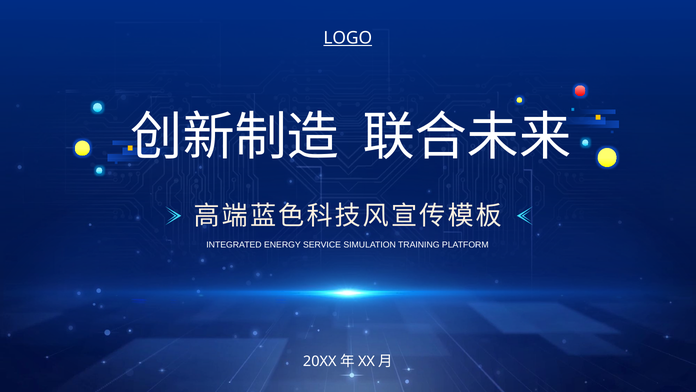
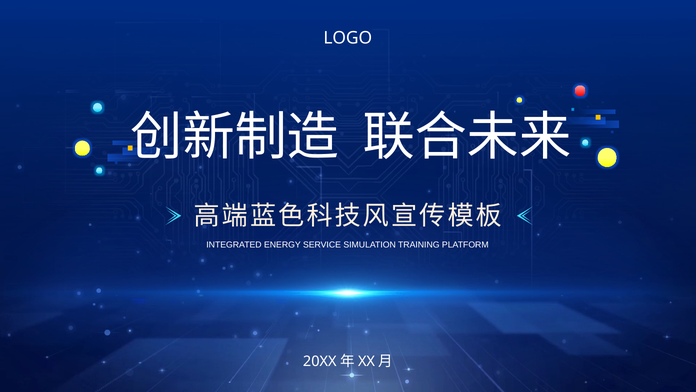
LOGO underline: present -> none (348, 38)
